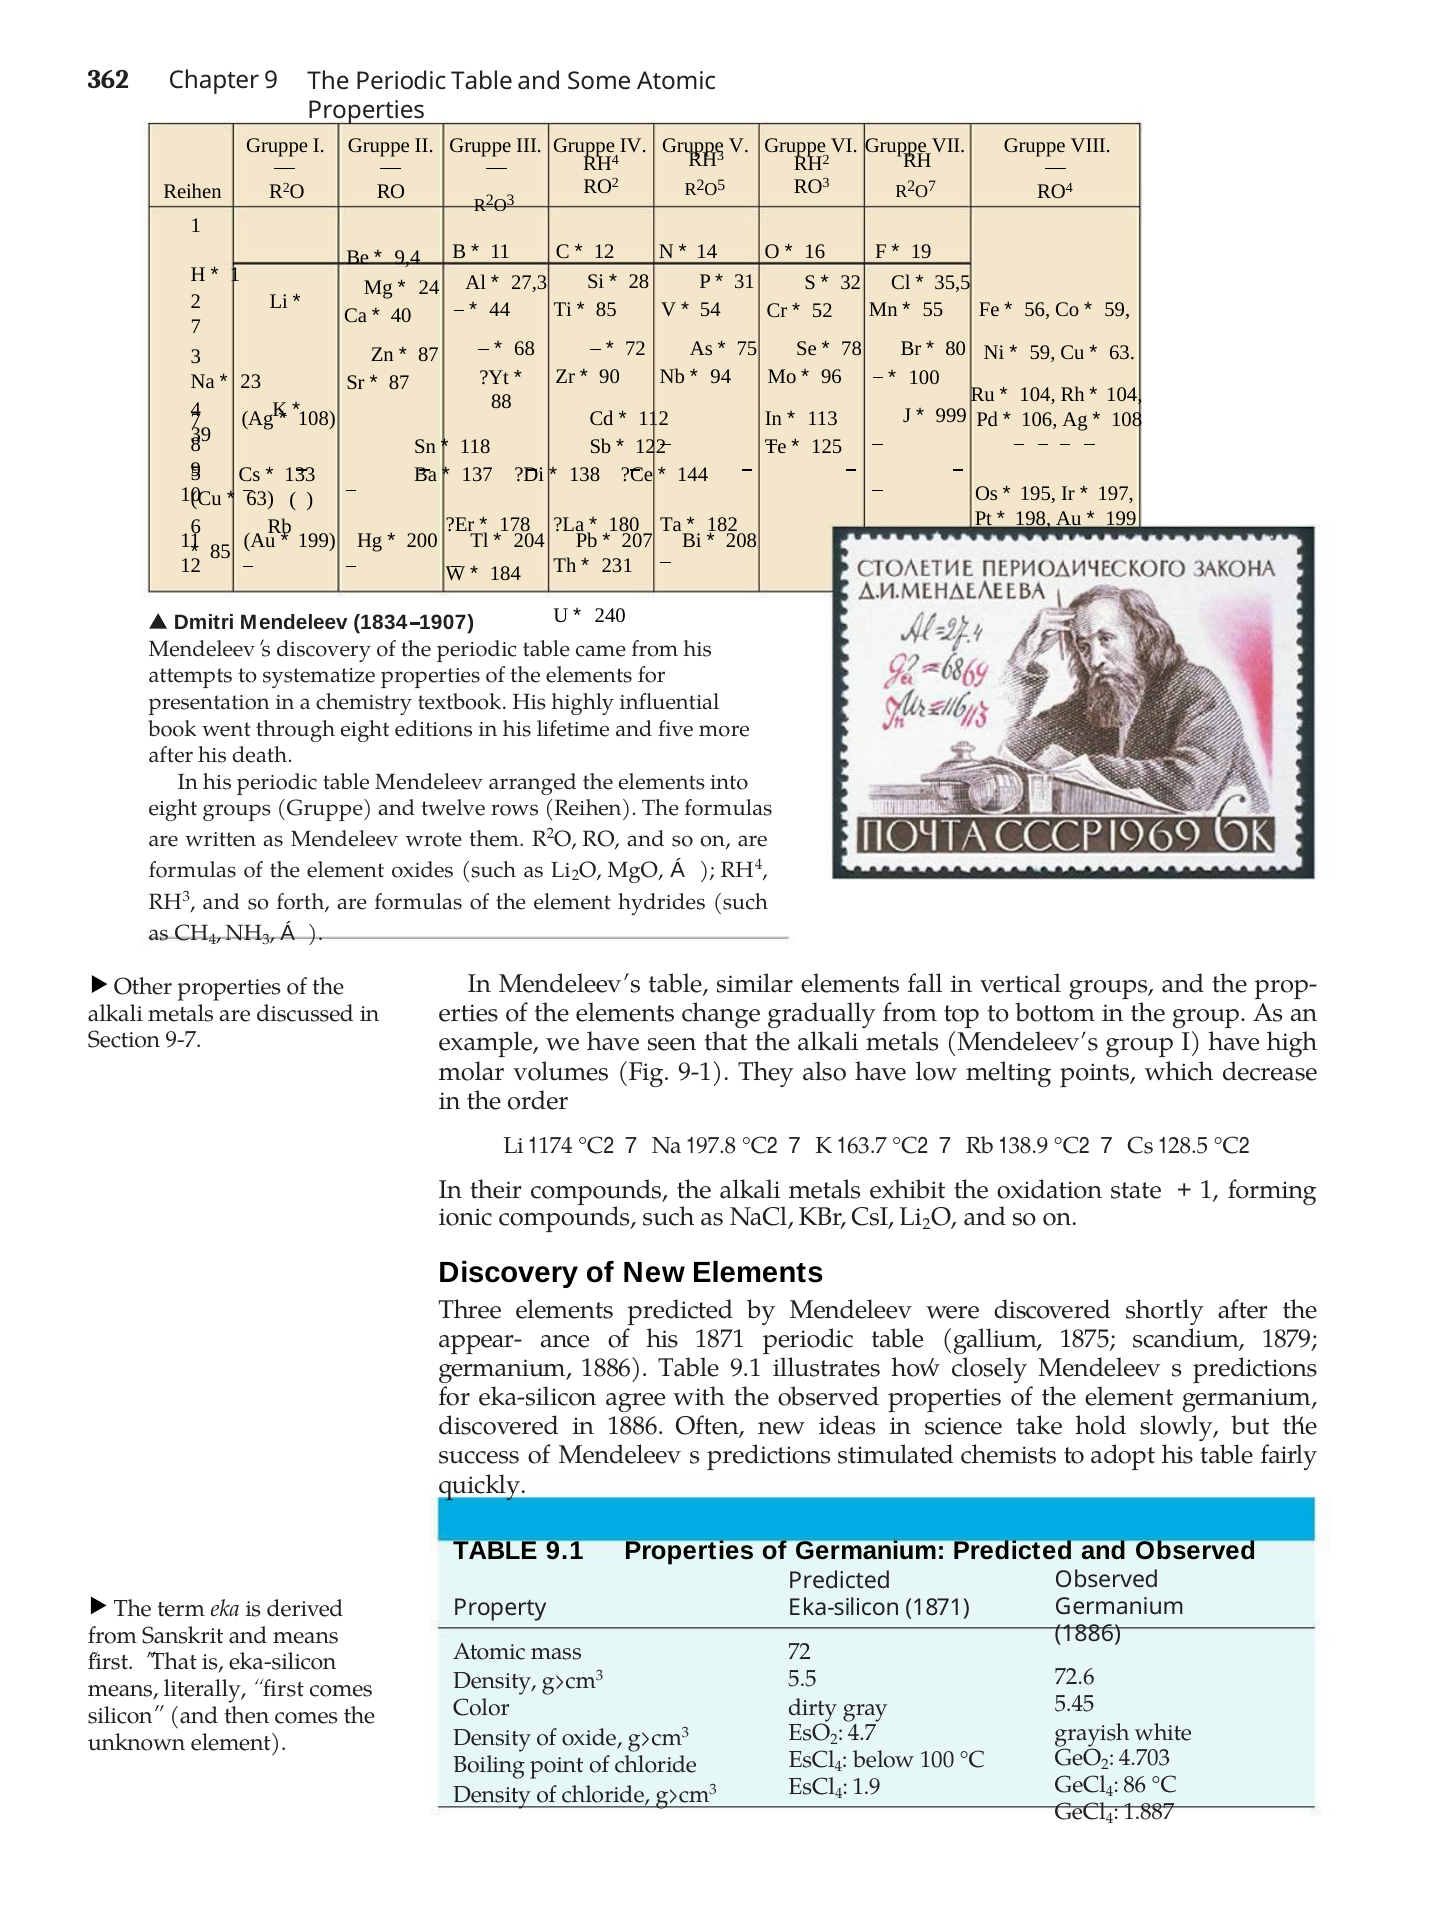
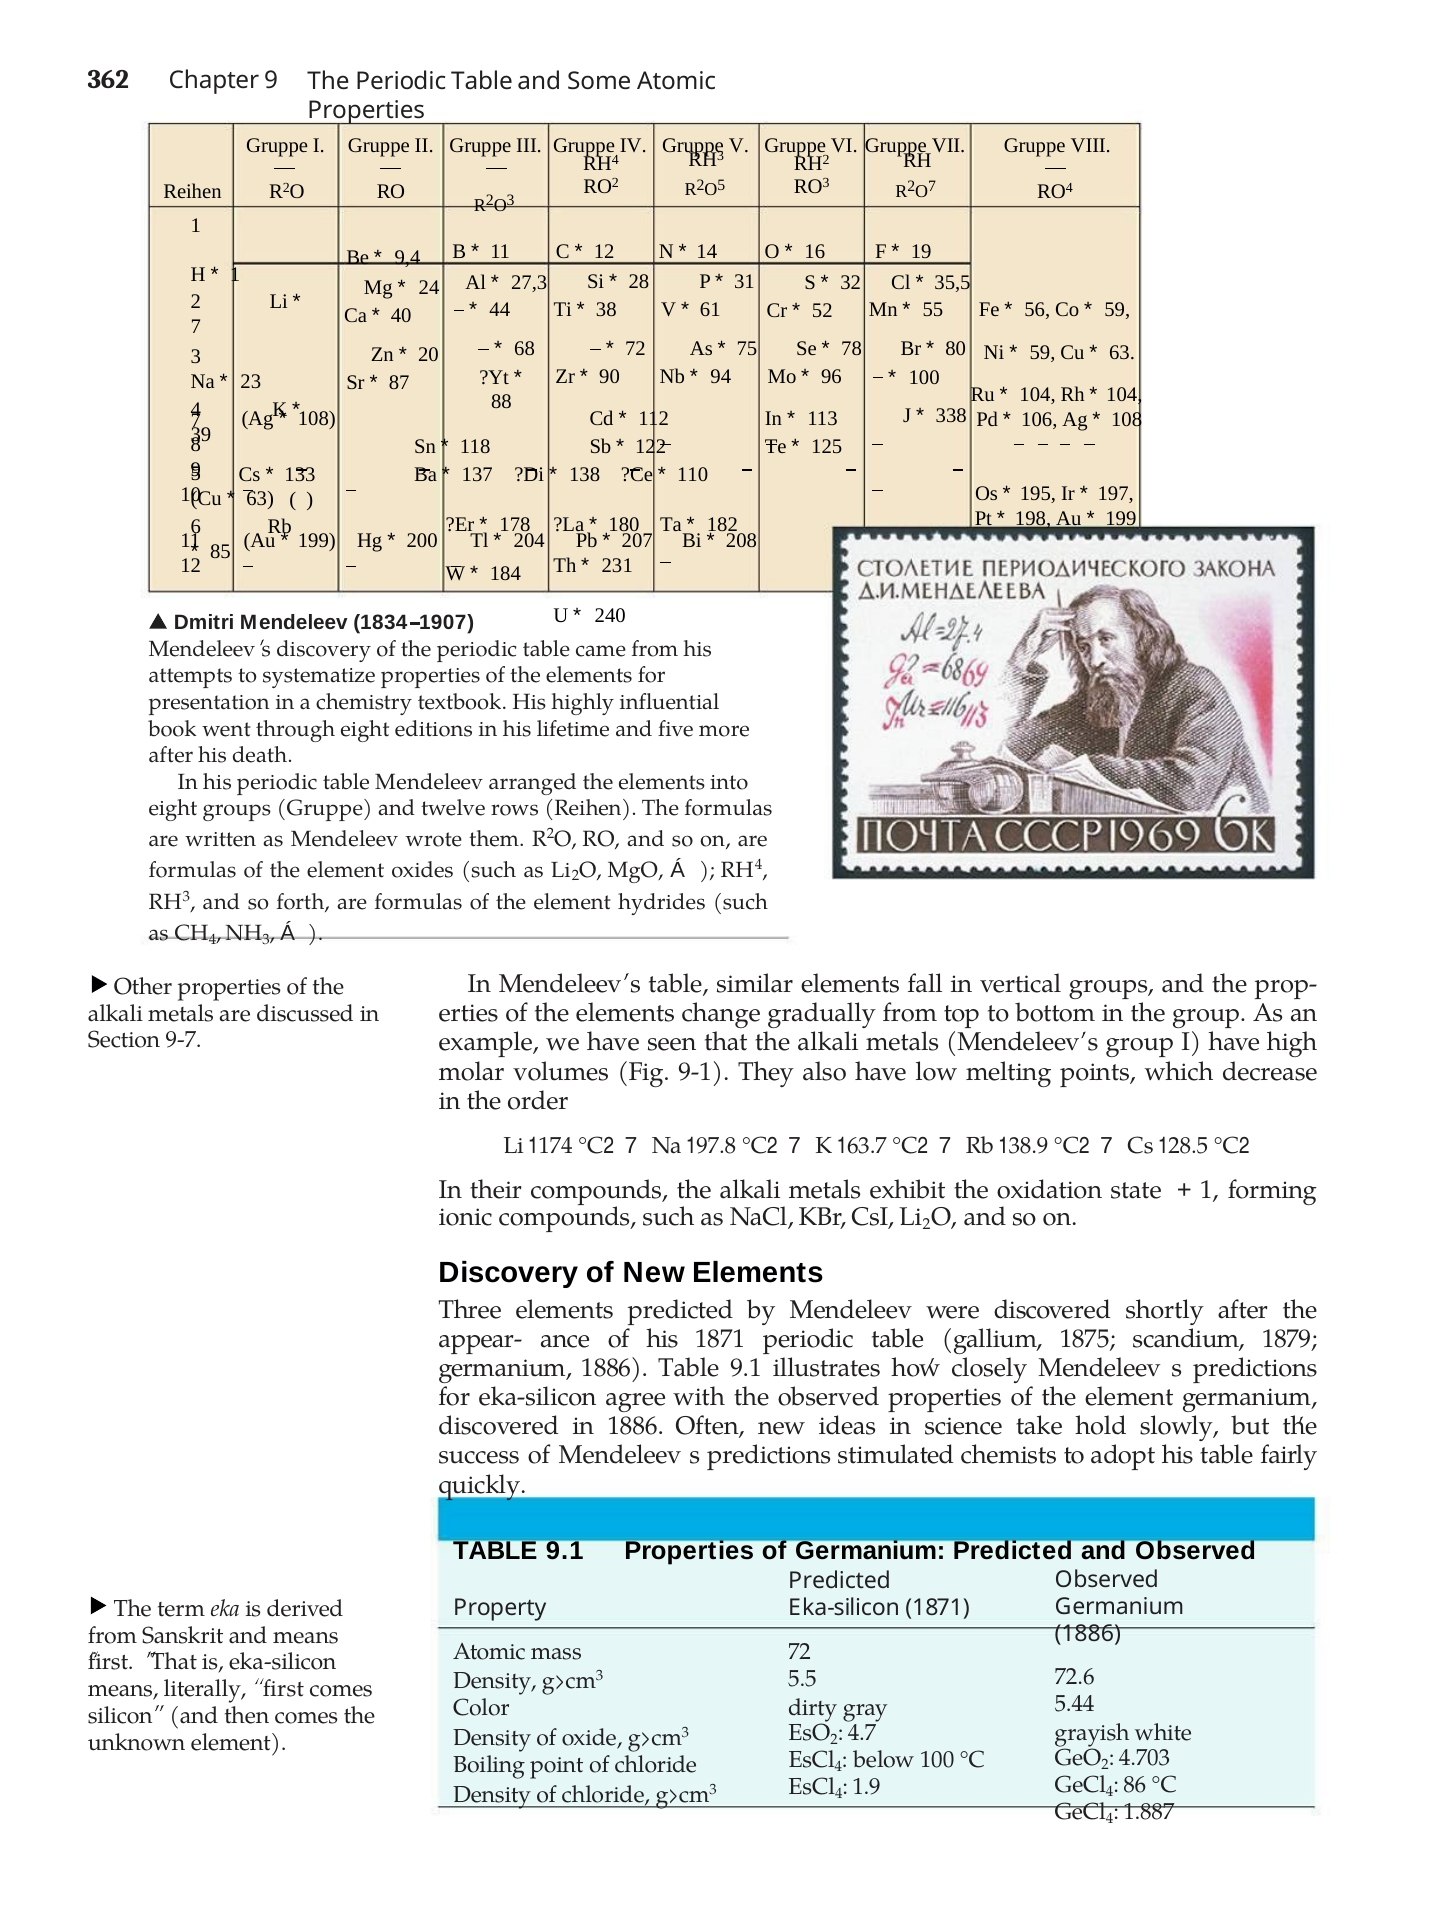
85: 85 -> 38 (606, 310)
54: 54 -> 61 (710, 310)
87: 87 -> 20 (429, 355)
999: 999 -> 338 (951, 416)
144: 144 -> 110 (693, 475)
5.45: 5.45 -> 5.44 (1075, 1705)
